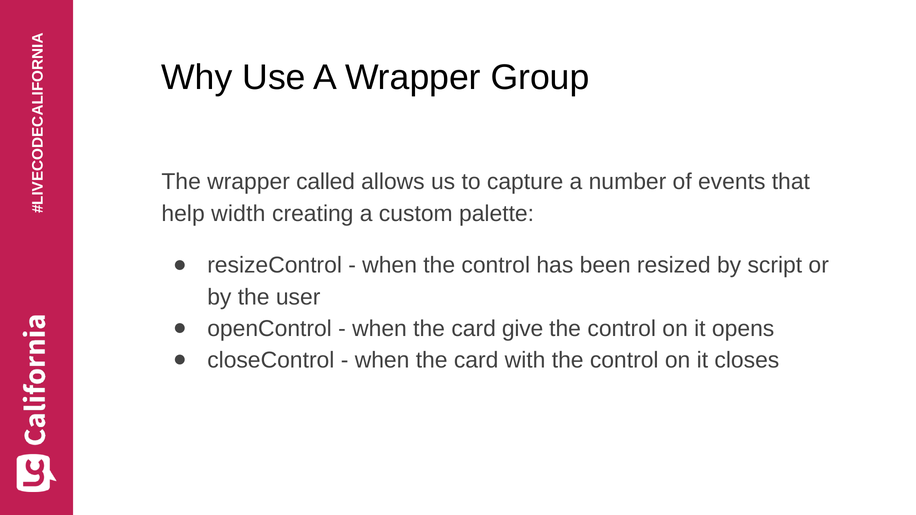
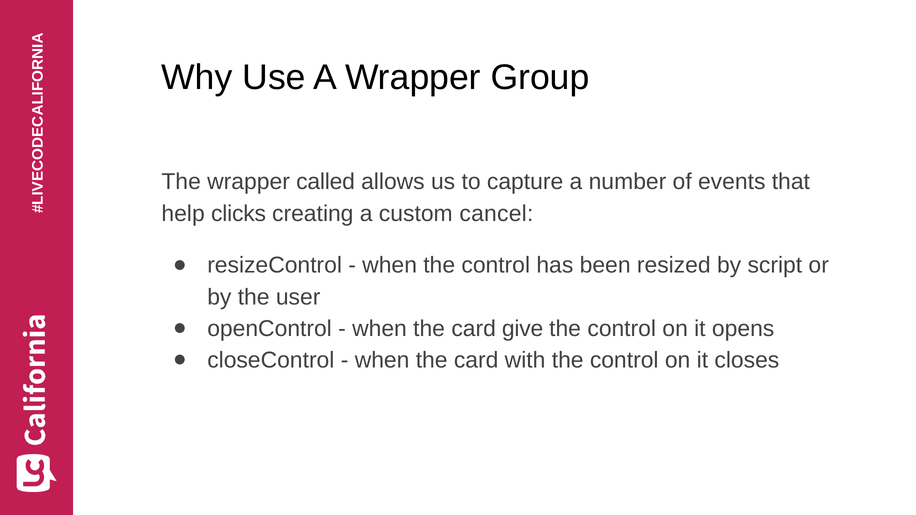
width: width -> clicks (239, 214)
palette: palette -> cancel (496, 214)
